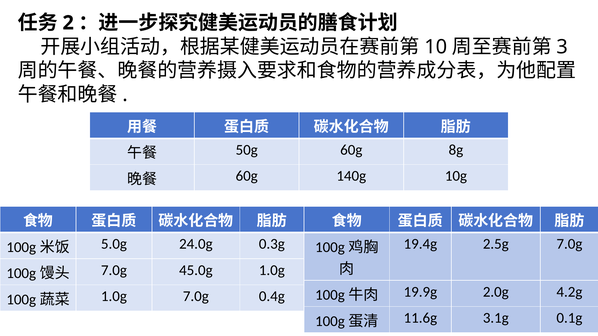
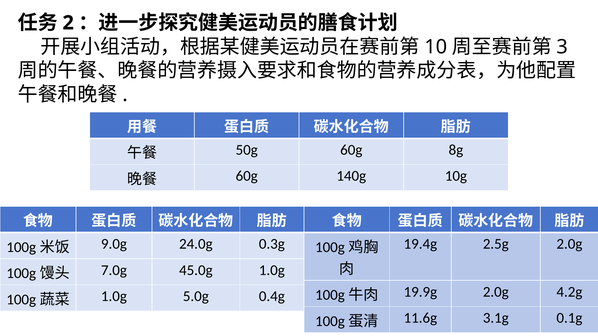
2.5g 7.0g: 7.0g -> 2.0g (569, 244)
5.0g: 5.0g -> 9.0g (114, 244)
1.0g 7.0g: 7.0g -> 5.0g (196, 297)
